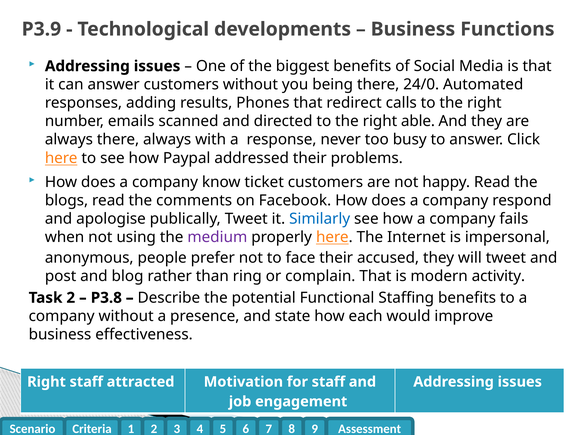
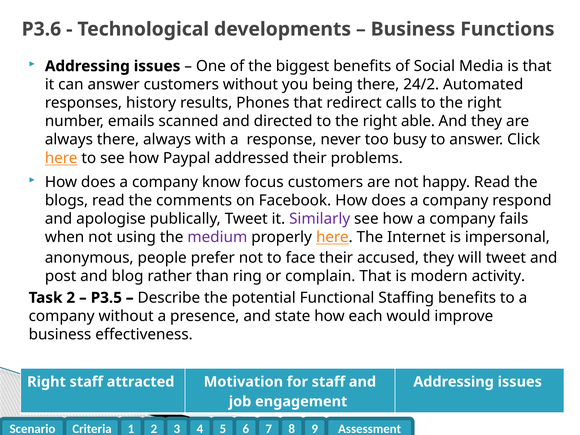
P3.9: P3.9 -> P3.6 (41, 29)
24/0: 24/0 -> 24/2 (421, 85)
adding: adding -> history (151, 103)
ticket: ticket -> focus (264, 182)
Similarly colour: blue -> purple (320, 219)
P3.8: P3.8 -> P3.5 (106, 298)
